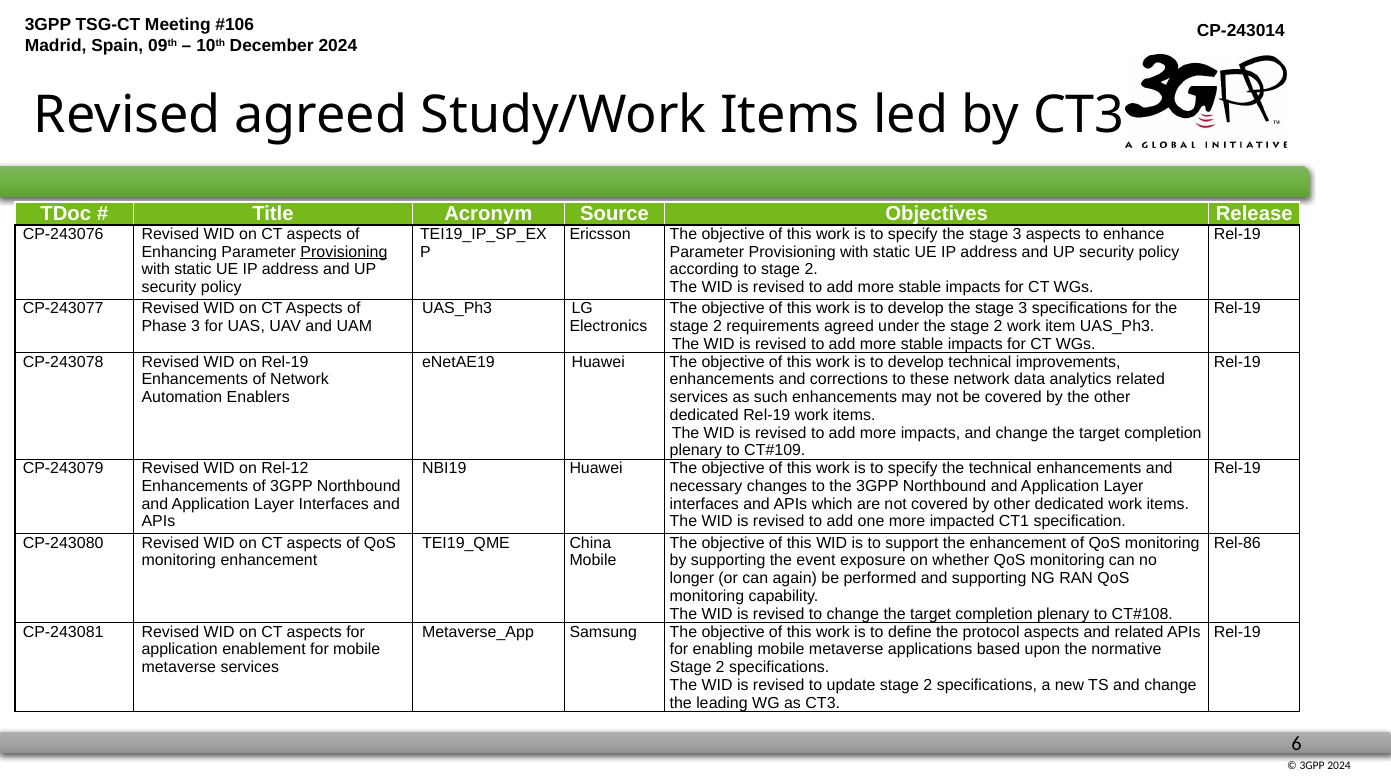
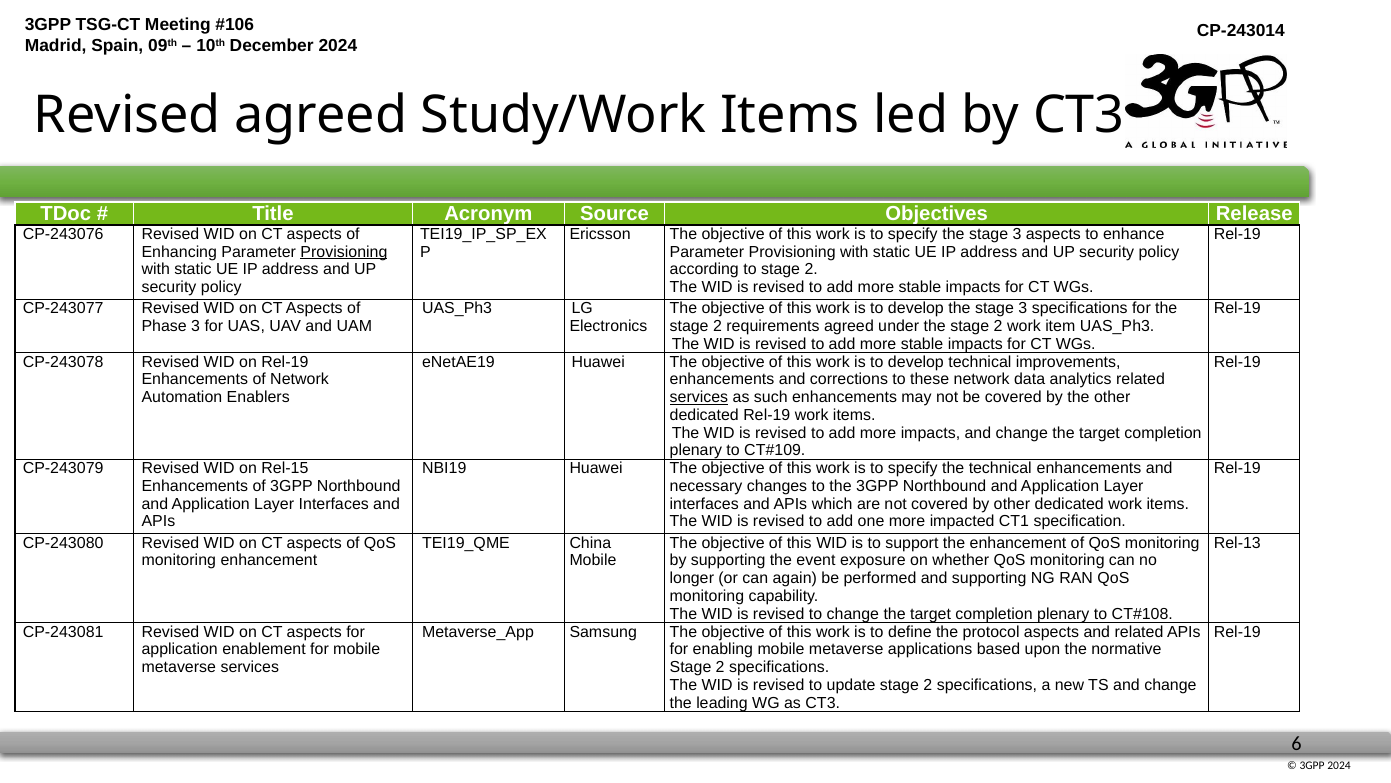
services underline: none -> present (699, 397)
Rel-12: Rel-12 -> Rel-15 (285, 468)
Rel-86: Rel-86 -> Rel-13 (1237, 543)
